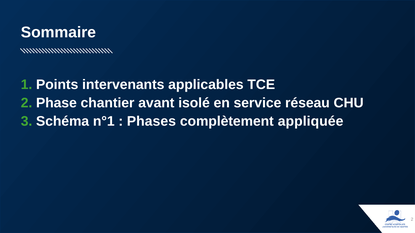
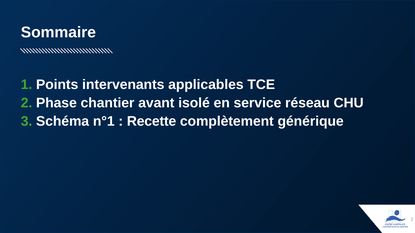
Phases: Phases -> Recette (152, 121)
appliquée: appliquée -> générique (311, 121)
